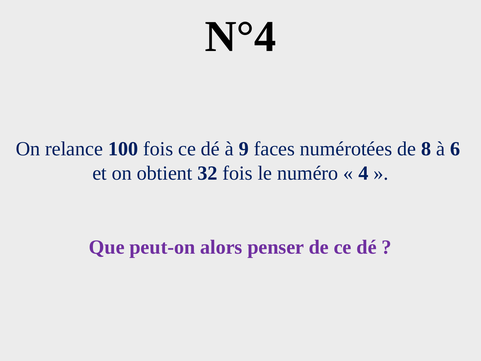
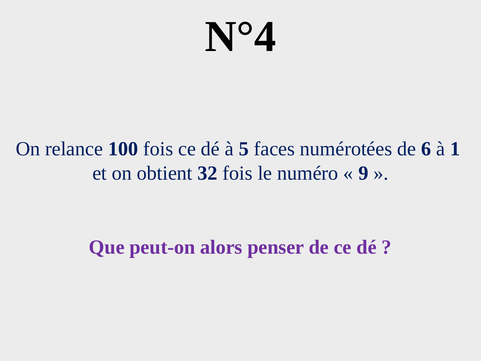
9: 9 -> 5 (244, 149)
8: 8 -> 6 (426, 149)
6: 6 -> 1 (455, 149)
4: 4 -> 9 (363, 173)
